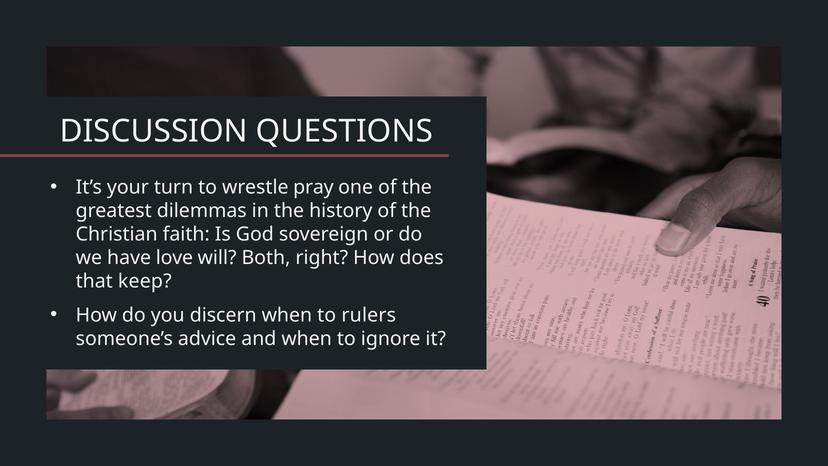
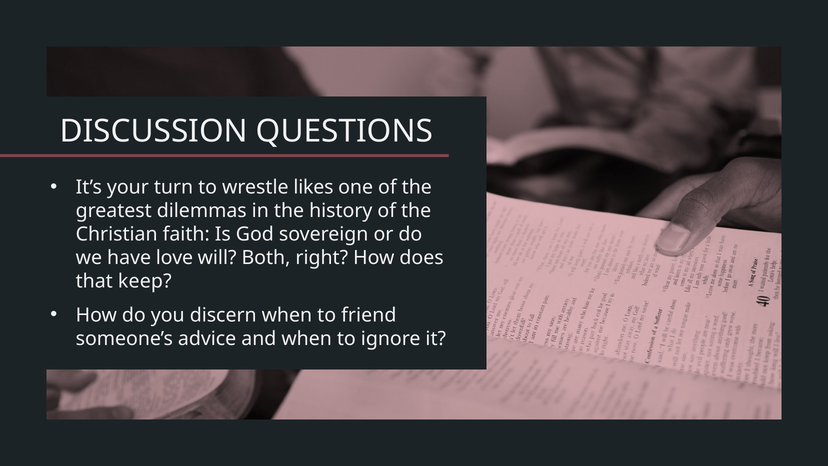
pray: pray -> likes (313, 187)
rulers: rulers -> friend (369, 315)
